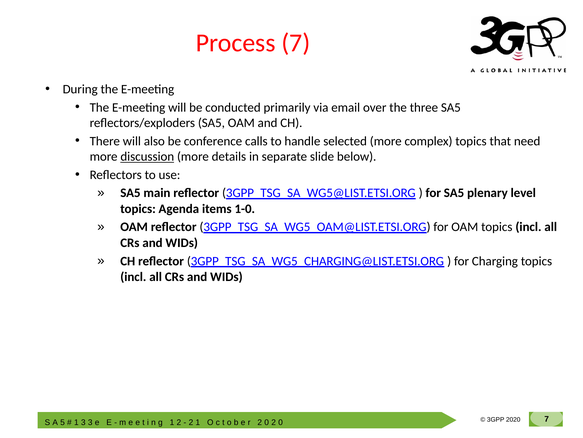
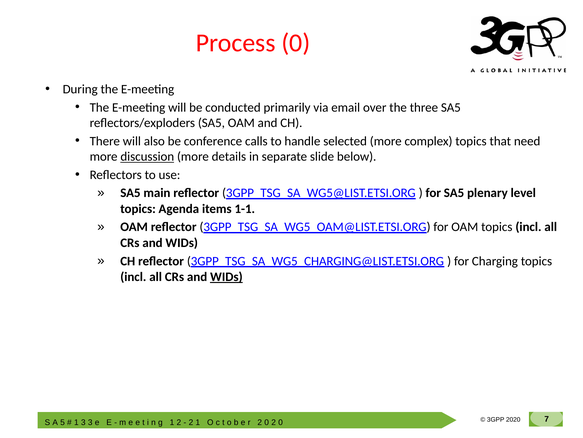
Process 7: 7 -> 0 (296, 43)
1-0: 1-0 -> 1-1 (245, 209)
WIDs underline: none -> present (226, 276)
